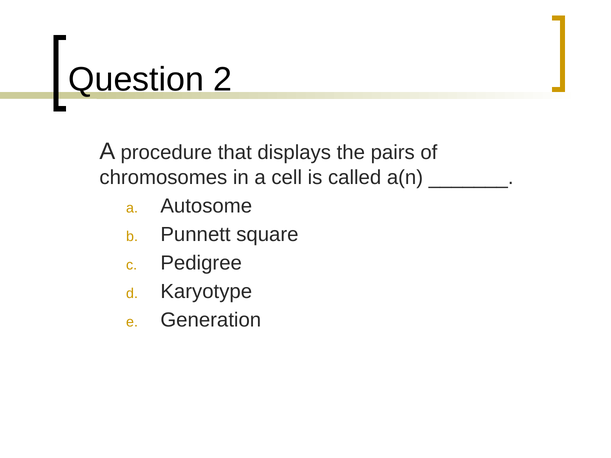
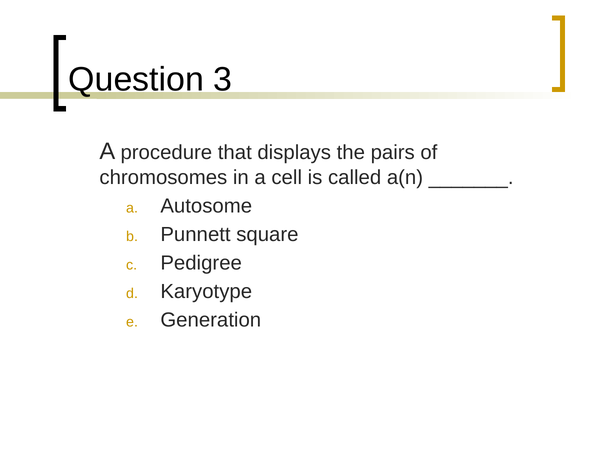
2: 2 -> 3 (223, 80)
